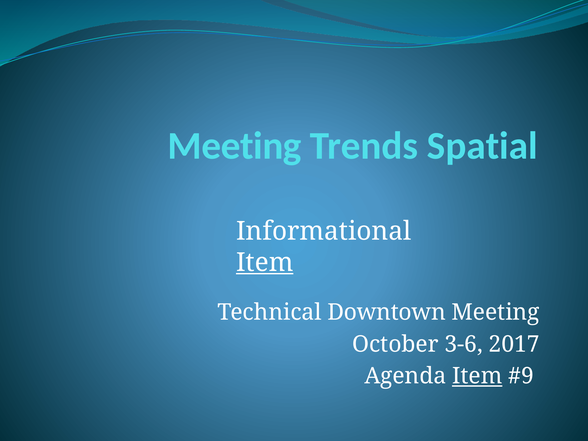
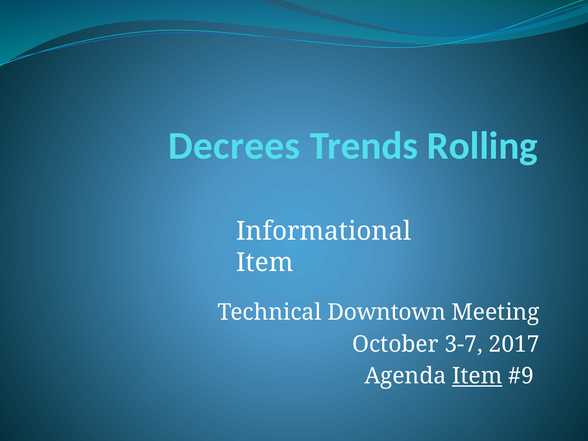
Meeting: Meeting -> Decrees (234, 146)
Spatial: Spatial -> Rolling (482, 146)
Item underline: present -> none (265, 262)
3-6: 3-6 -> 3-7 (464, 344)
